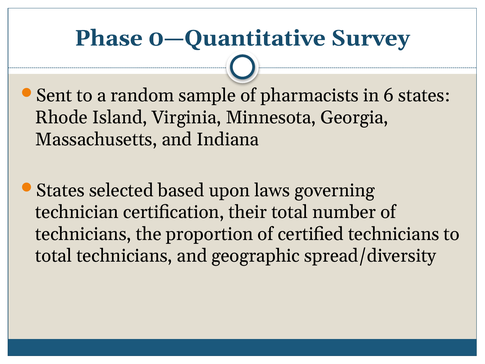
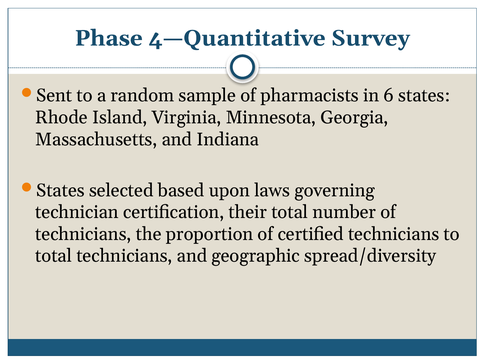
0—Quantitative: 0—Quantitative -> 4—Quantitative (237, 38)
